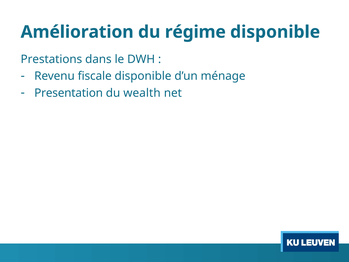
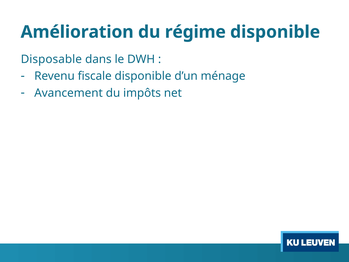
Prestations: Prestations -> Disposable (51, 59)
Presentation: Presentation -> Avancement (69, 93)
wealth: wealth -> impôts (142, 93)
